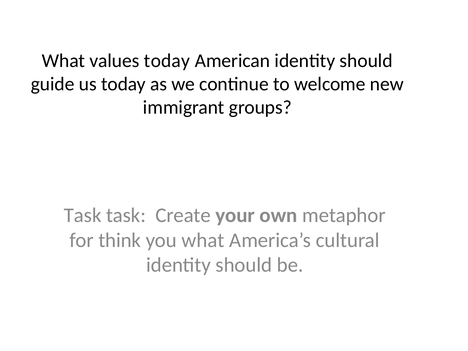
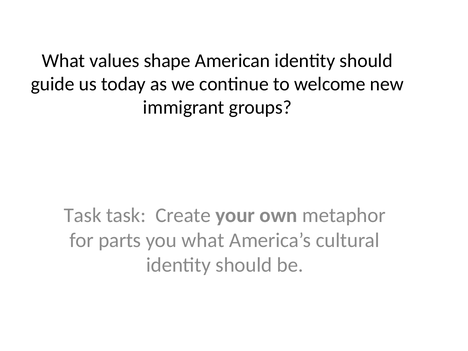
values today: today -> shape (167, 61)
think: think -> parts (120, 240)
